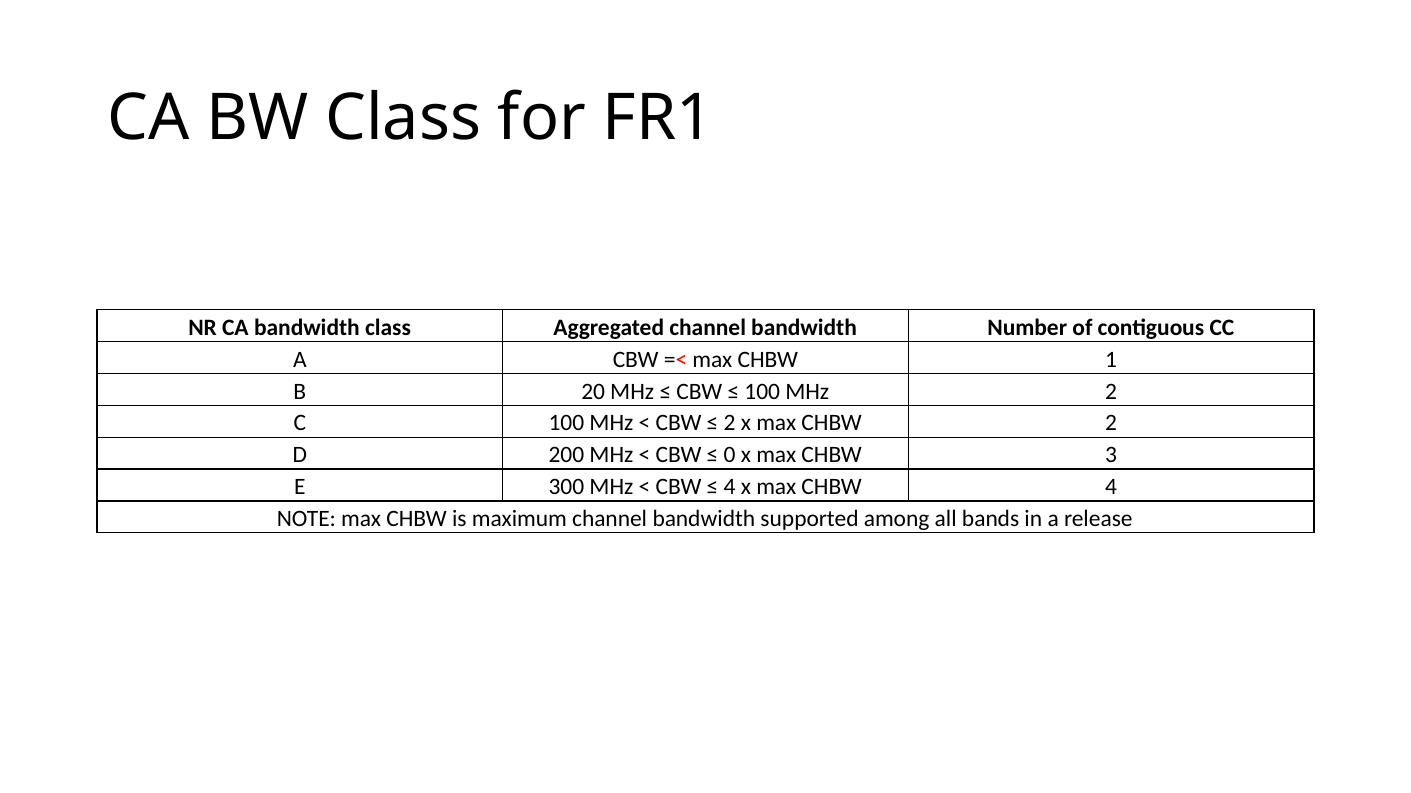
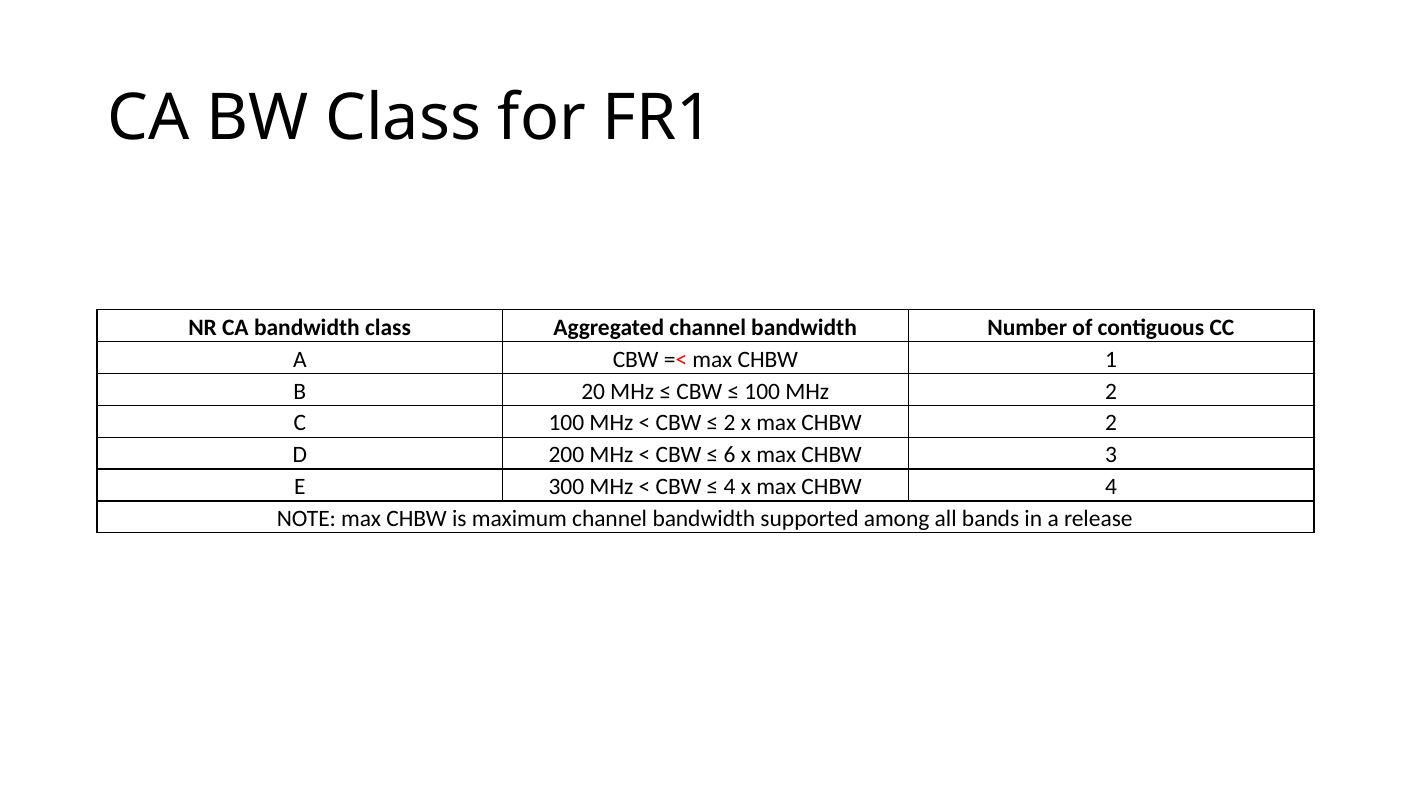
0: 0 -> 6 (730, 455)
